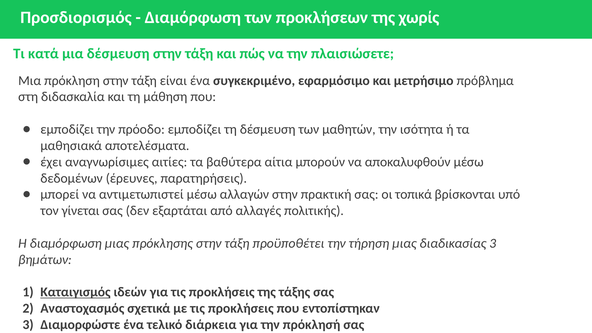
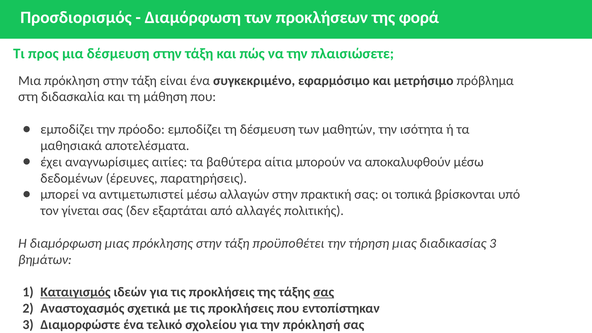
χωρίς: χωρίς -> φορά (419, 18)
κατά: κατά -> προς (43, 54)
σας underline: none -> present (324, 292)
διάρκεια: διάρκεια -> σχολείου (211, 325)
